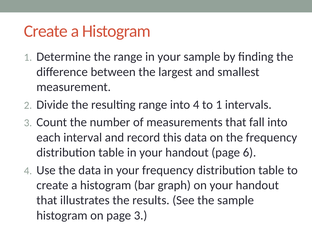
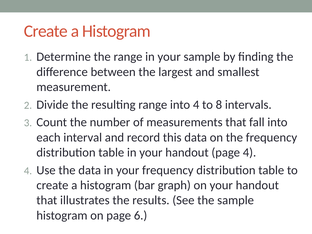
to 1: 1 -> 8 (219, 105)
page 6: 6 -> 4 (250, 152)
page 3: 3 -> 6 (141, 215)
